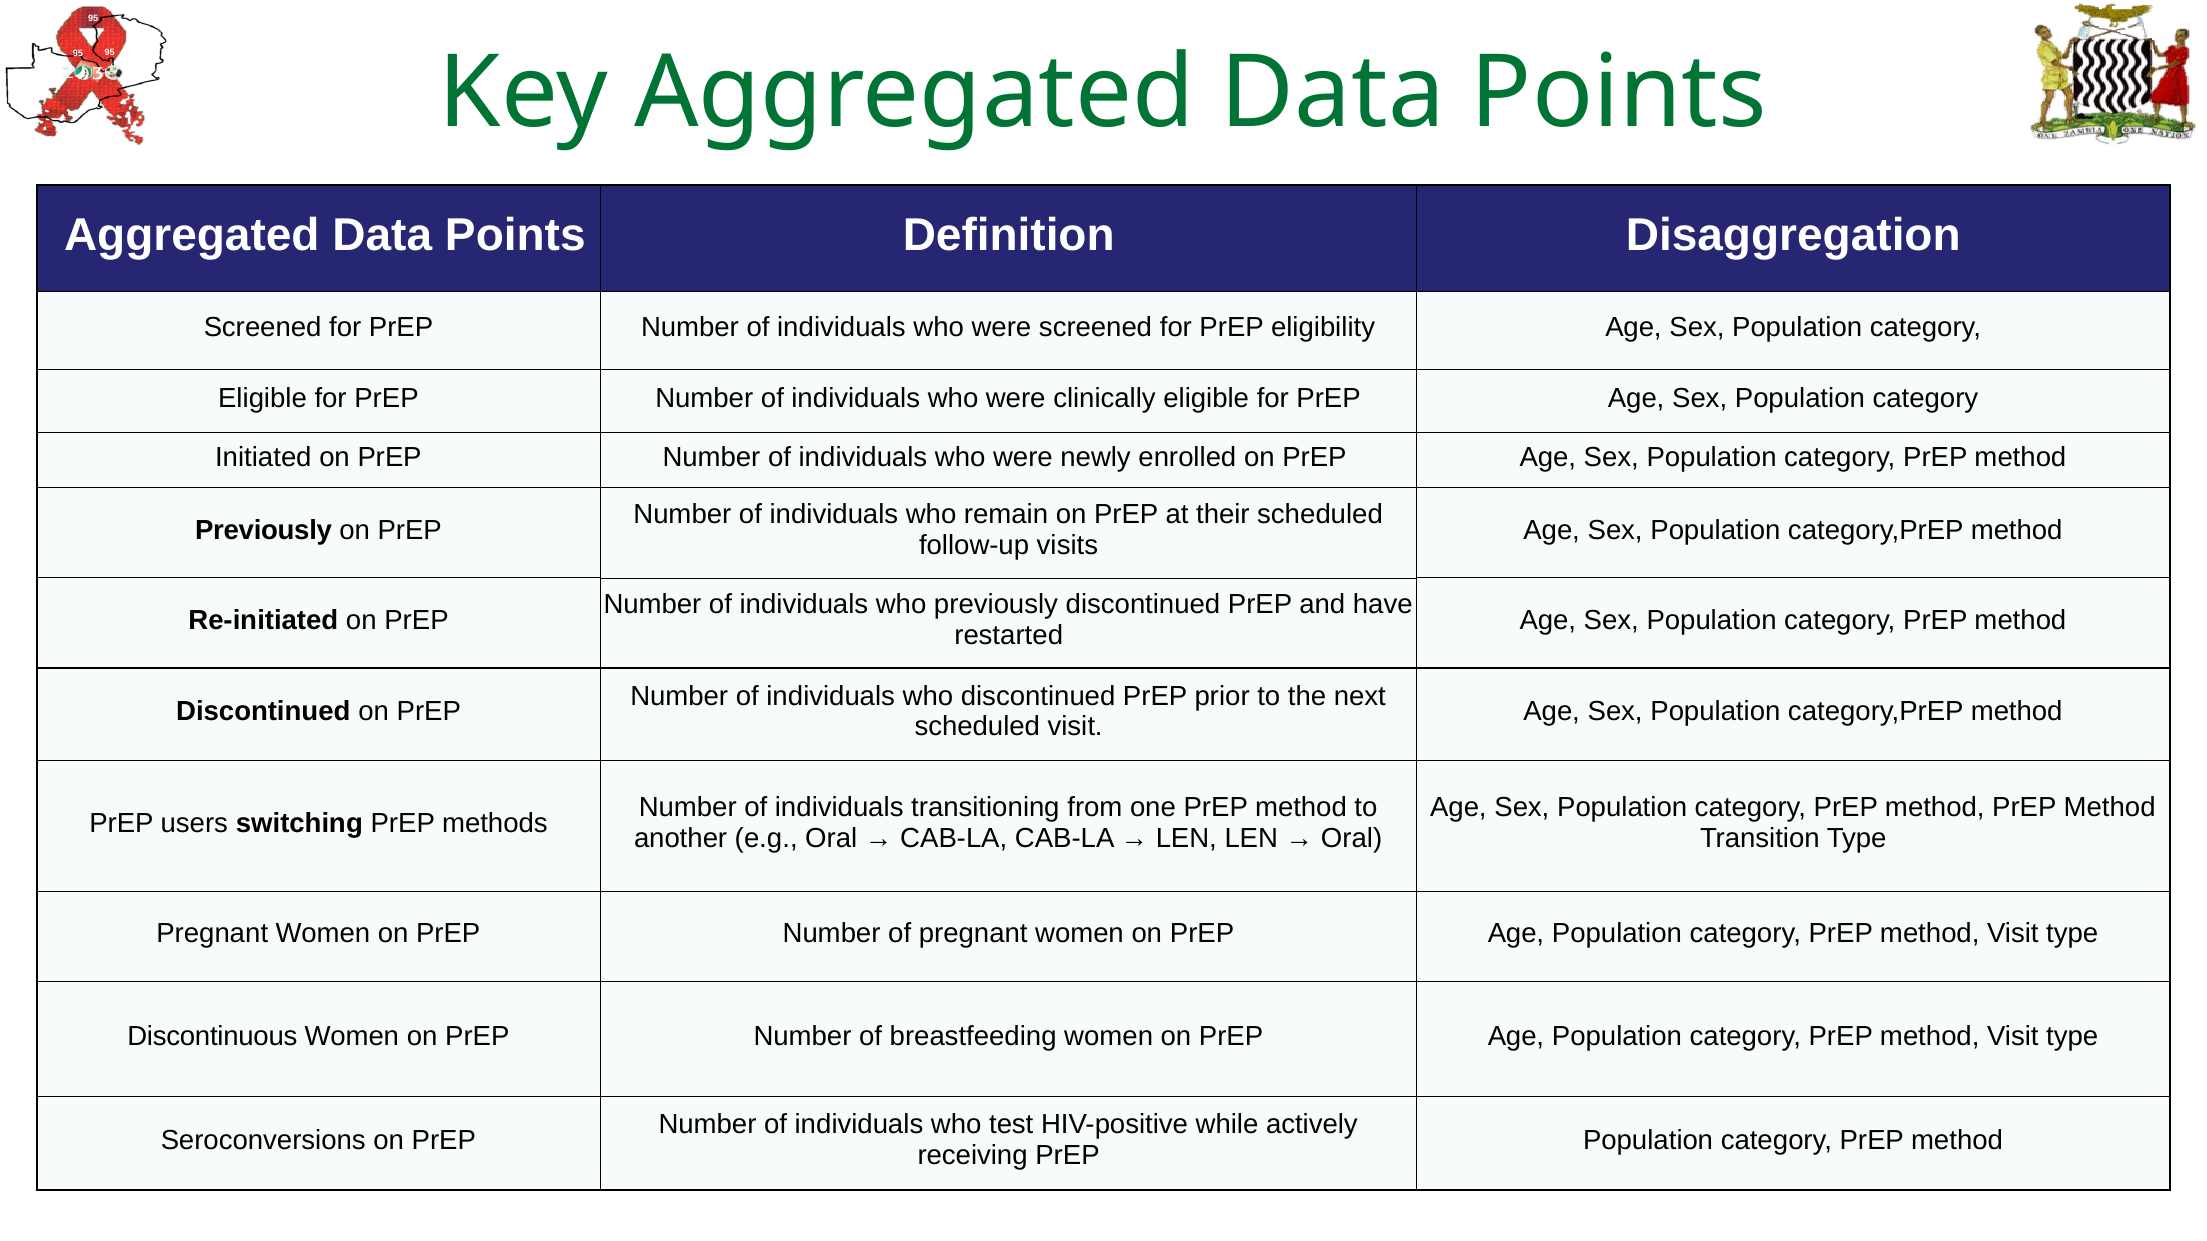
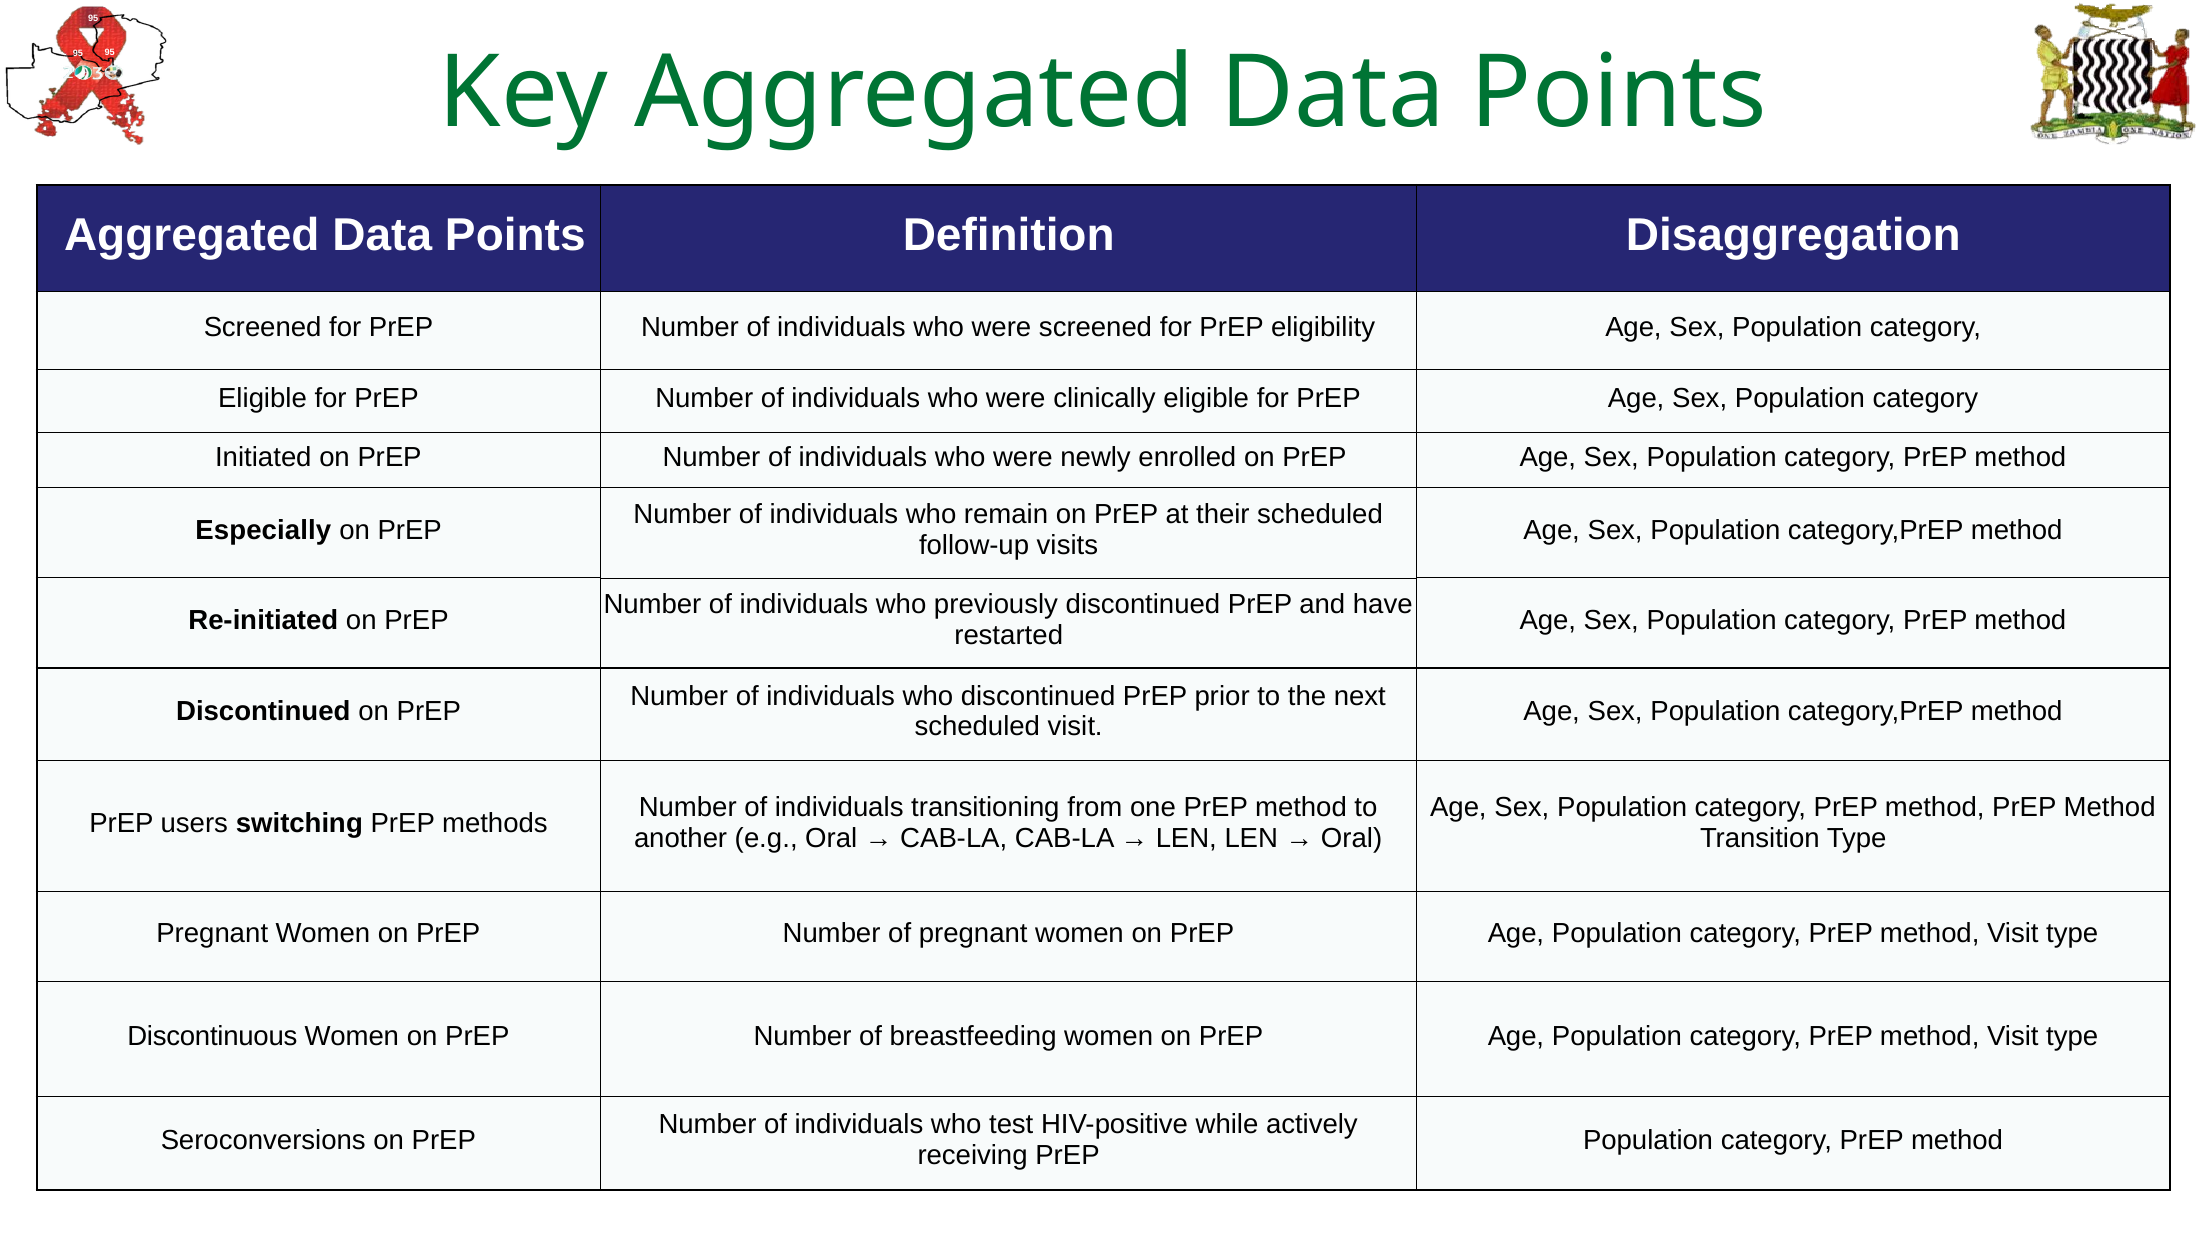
Previously: Previously -> Especially (263, 530)
